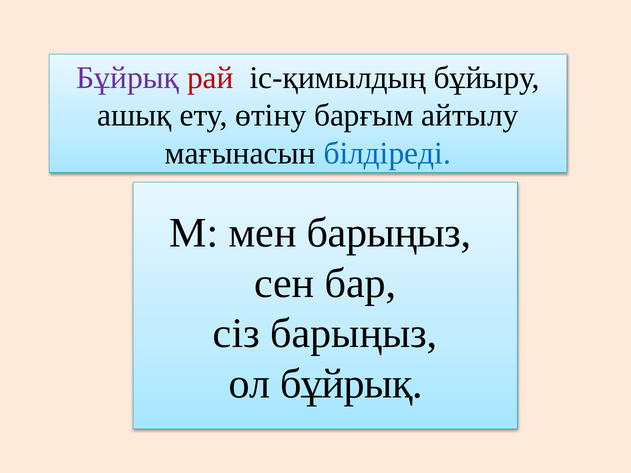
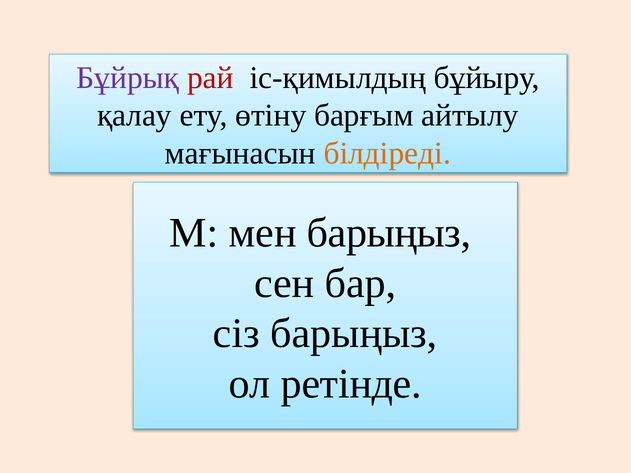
ашық: ашық -> қалау (134, 116)
білдіреді colour: blue -> orange (387, 153)
ол бұйрық: бұйрық -> ретінде (351, 384)
